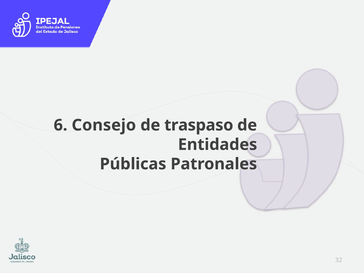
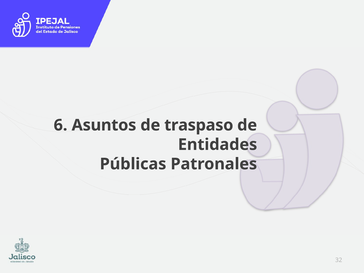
Consejo: Consejo -> Asuntos (104, 125)
